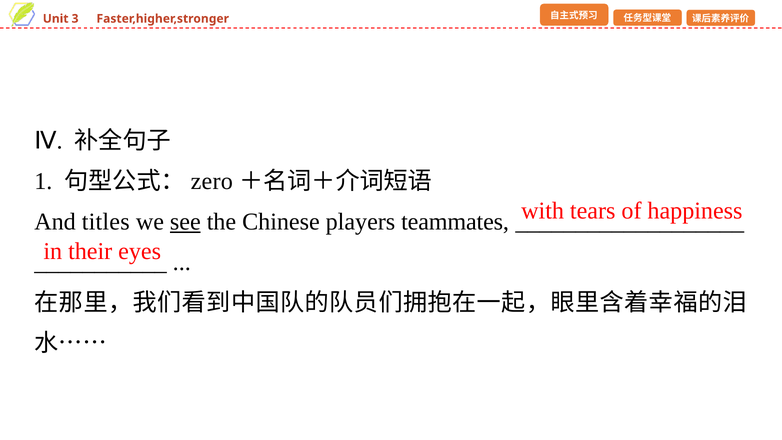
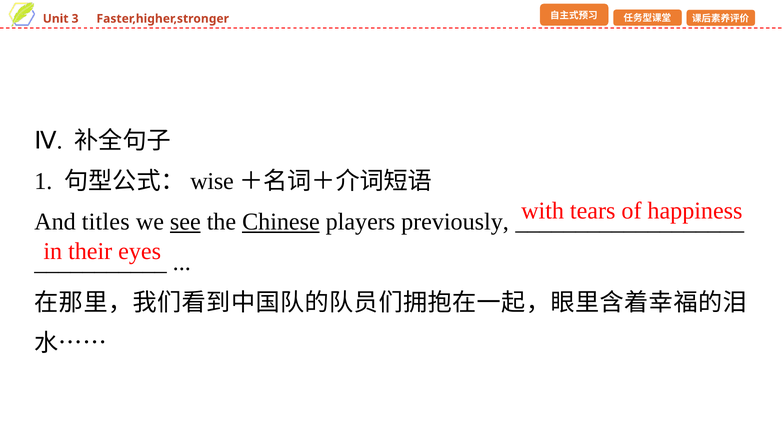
zero: zero -> wise (212, 181)
Chinese underline: none -> present (281, 222)
teammates: teammates -> previously (455, 222)
